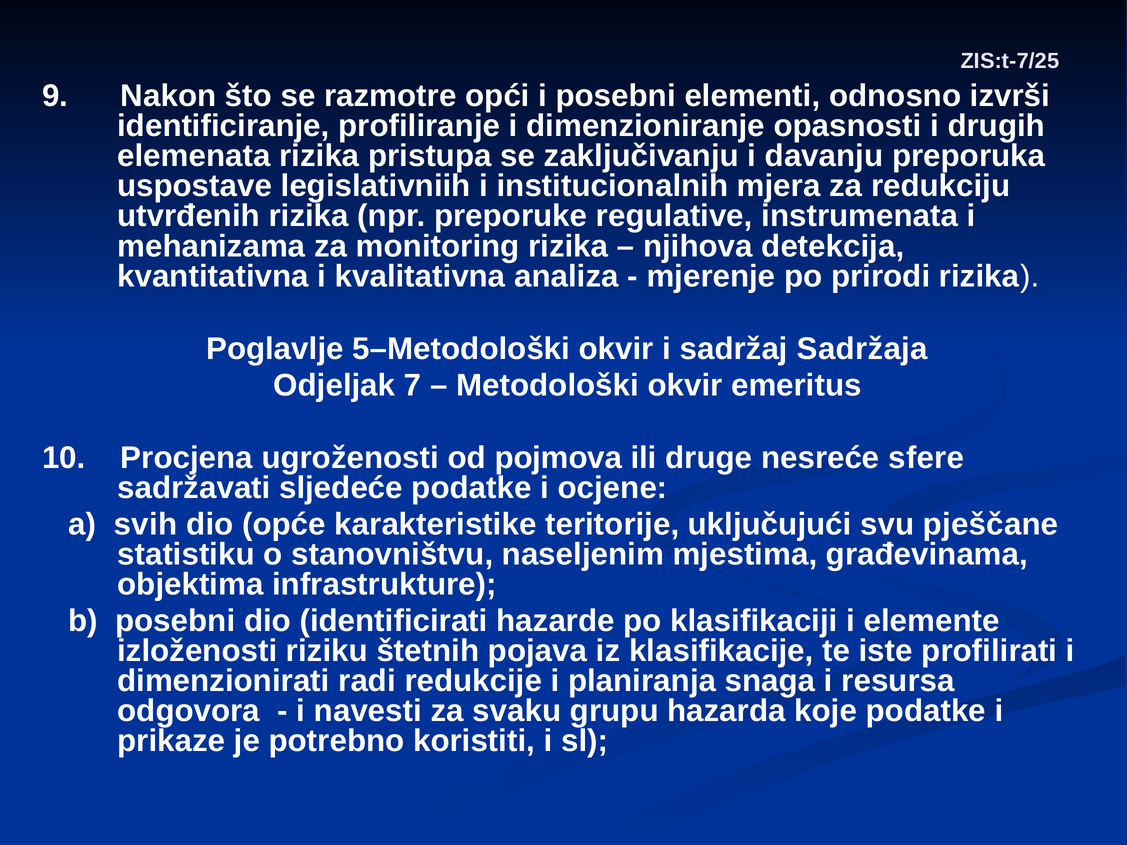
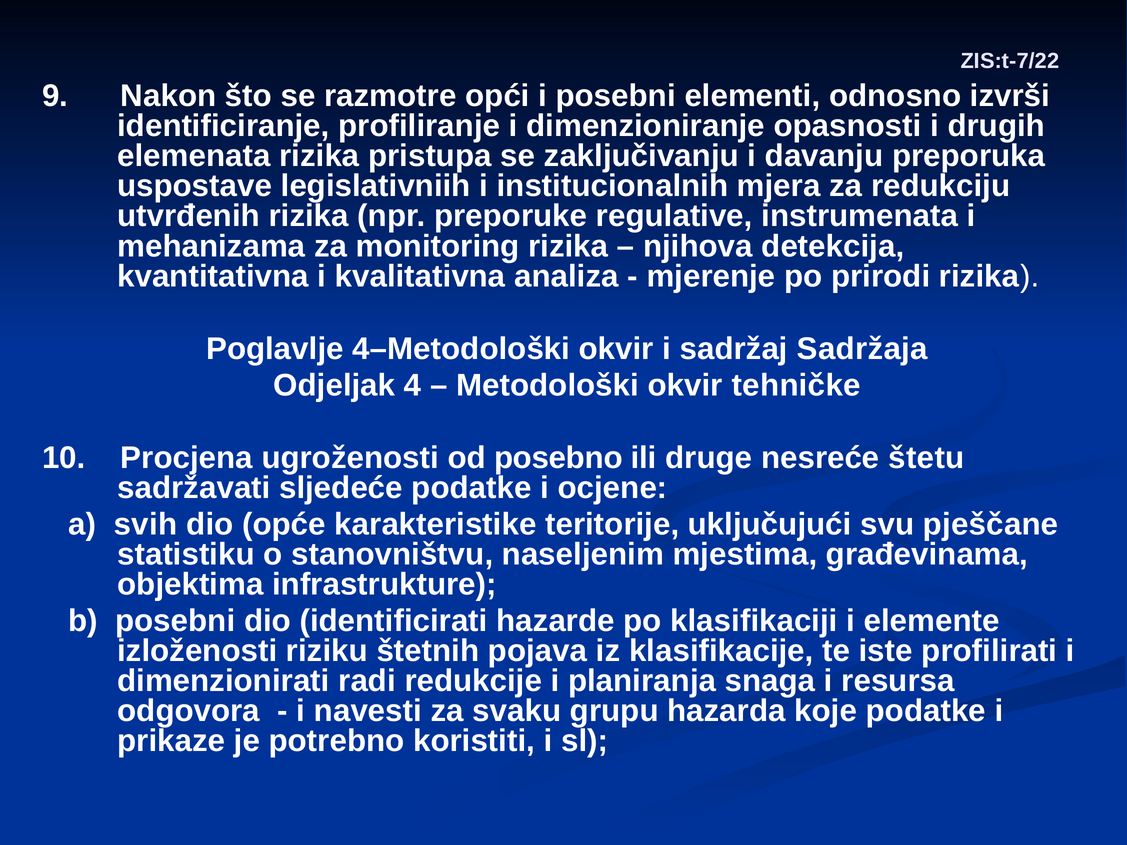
ZIS:t-7/25: ZIS:t-7/25 -> ZIS:t-7/22 (1010, 61)
5–Metodološki: 5–Metodološki -> 4–Metodološki (461, 349)
7: 7 -> 4 (413, 385)
emeritus: emeritus -> tehničke (796, 385)
pojmova: pojmova -> posebno (558, 458)
sfere: sfere -> štetu (926, 458)
